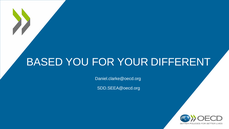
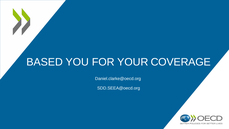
DIFFERENT: DIFFERENT -> COVERAGE (181, 62)
